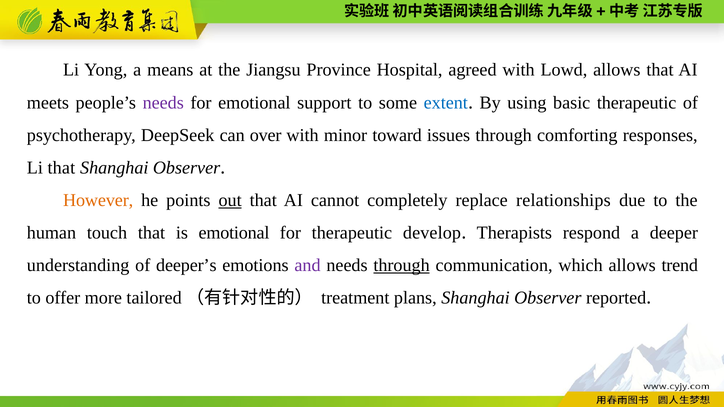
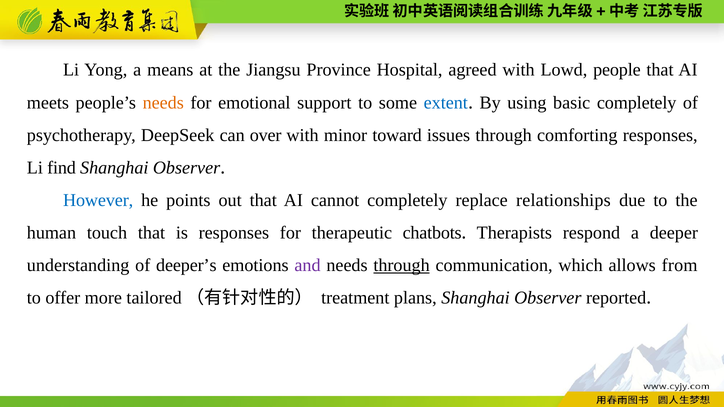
Lowd allows: allows -> people (617, 70)
needs colour: purple -> orange (163, 103)
basic therapeutic: therapeutic -> completely (637, 103)
Li that: that -> find (62, 168)
However colour: orange -> blue (98, 200)
out underline: present -> none (230, 200)
is emotional: emotional -> responses (234, 233)
develop: develop -> chatbots (432, 233)
trend: trend -> from (680, 266)
